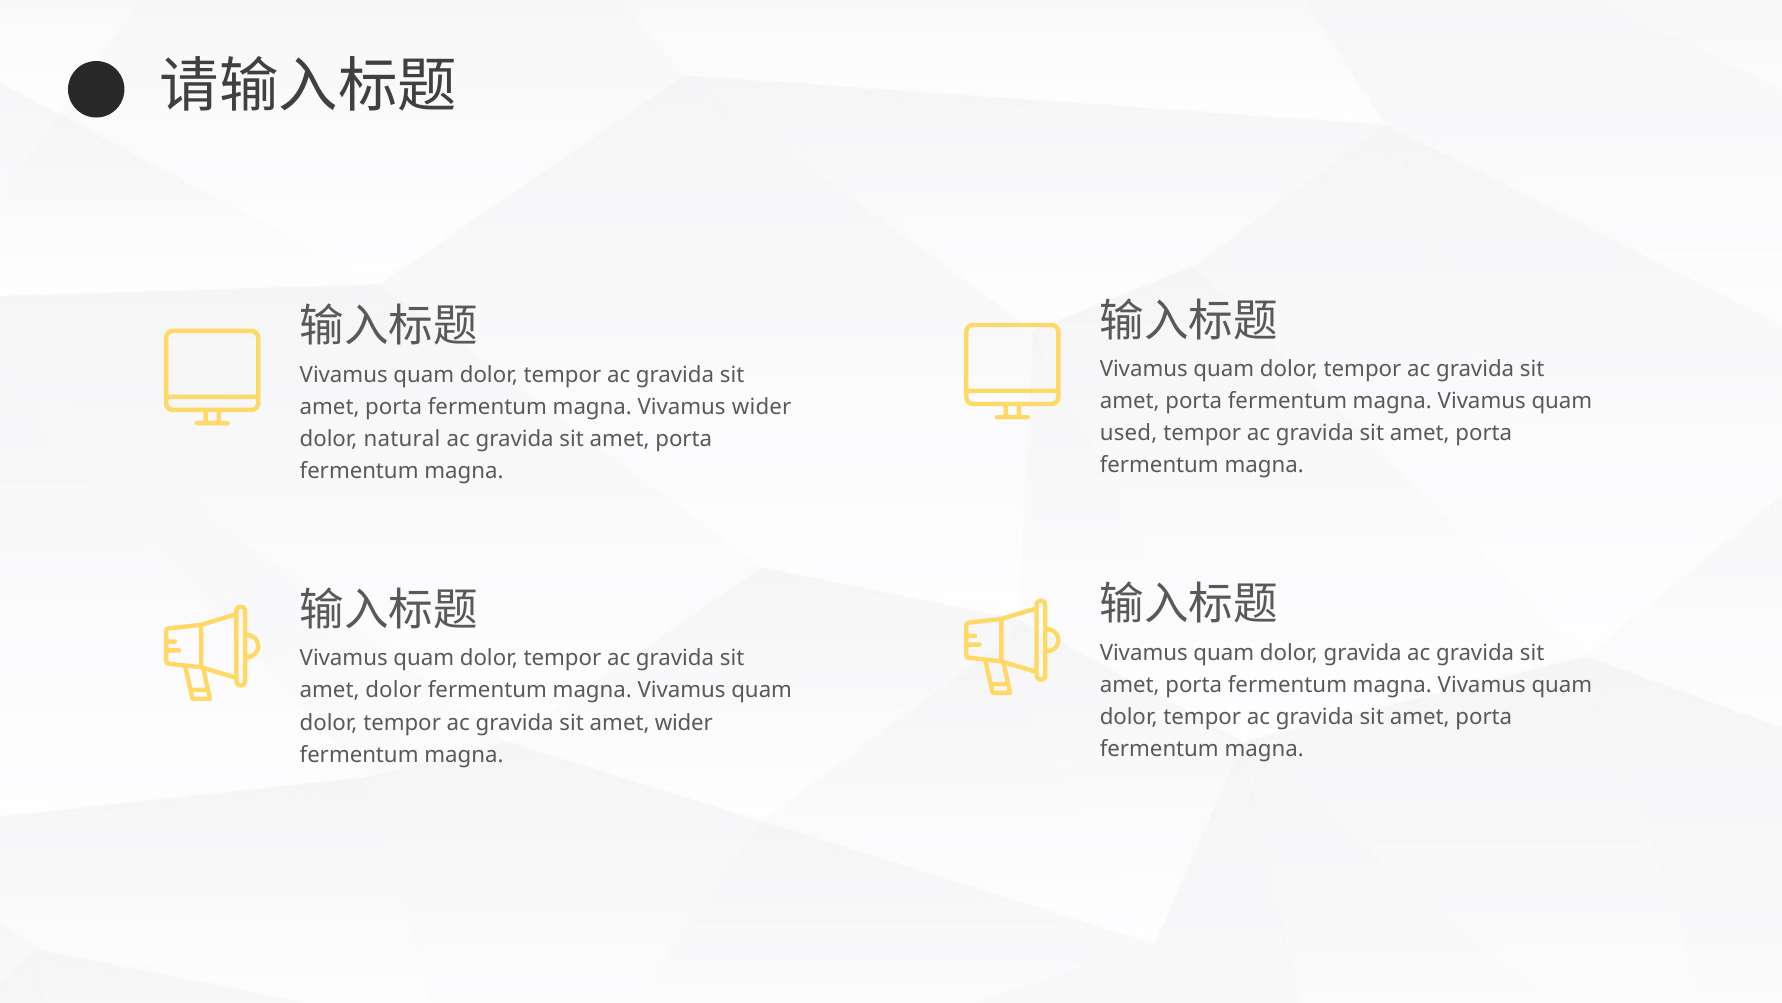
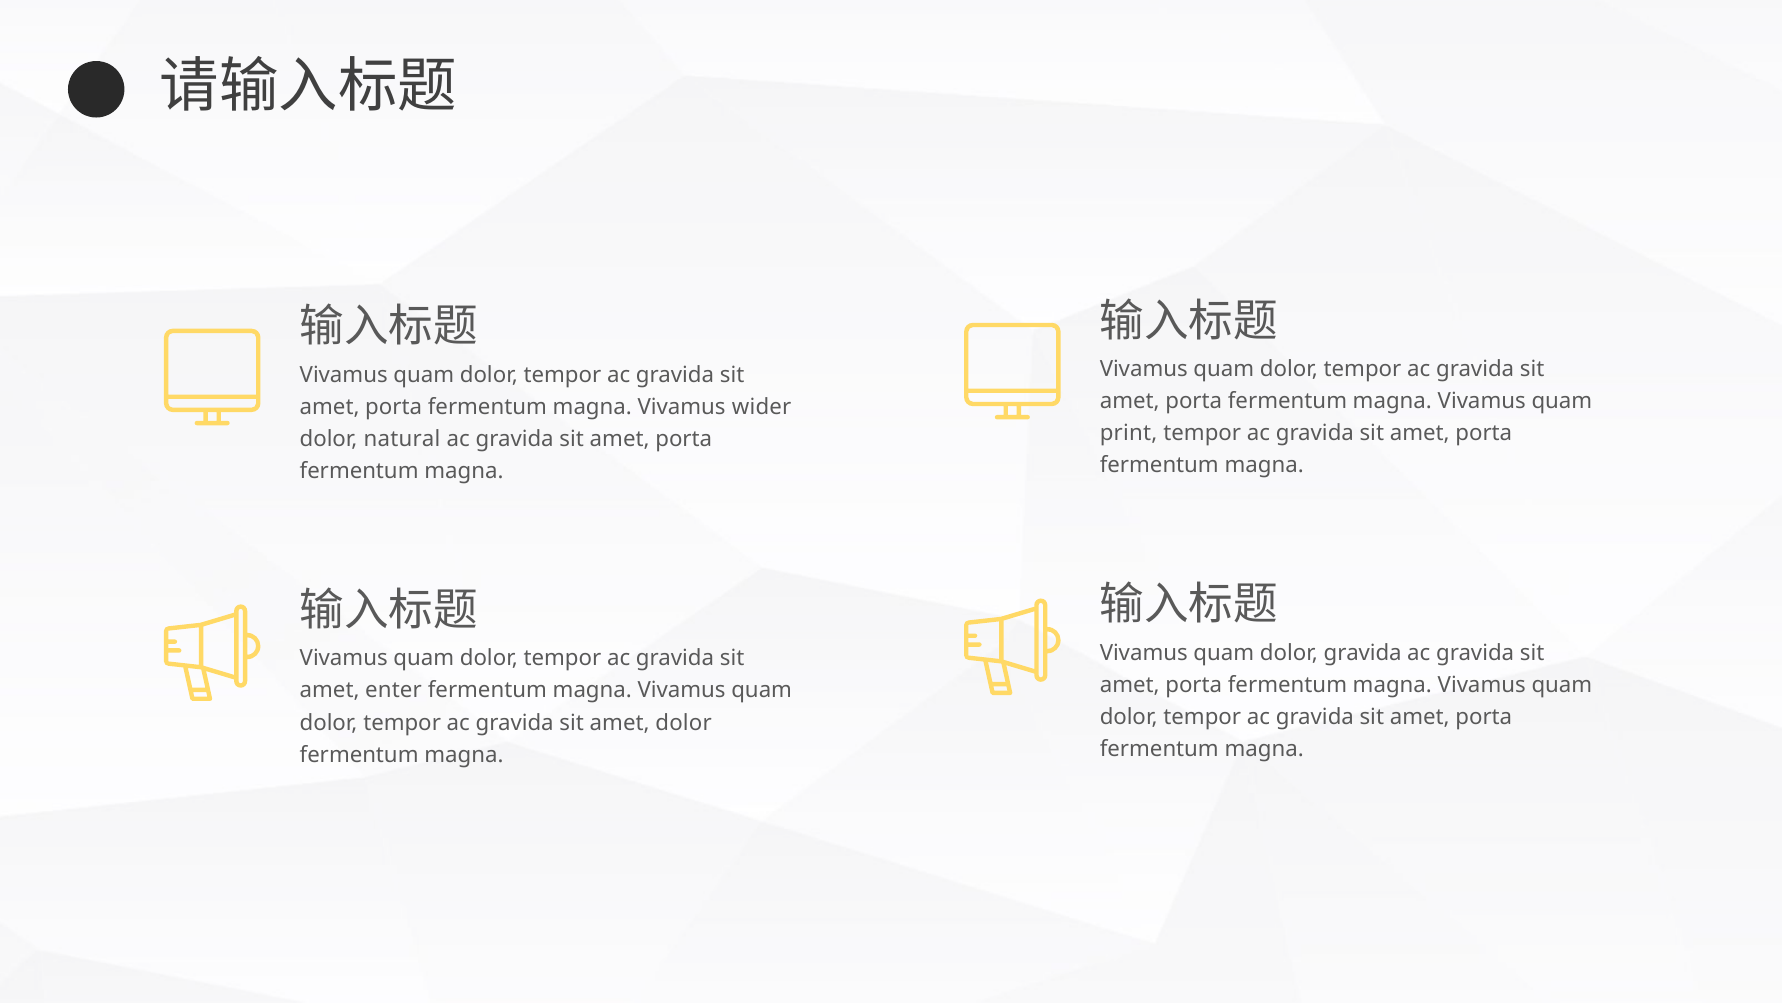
used: used -> print (1129, 433)
amet dolor: dolor -> enter (394, 690)
amet wider: wider -> dolor (684, 722)
